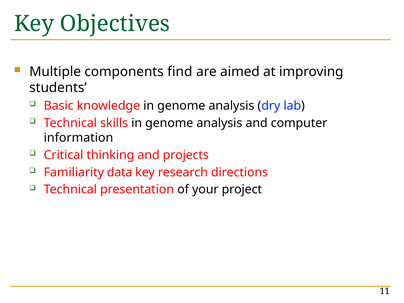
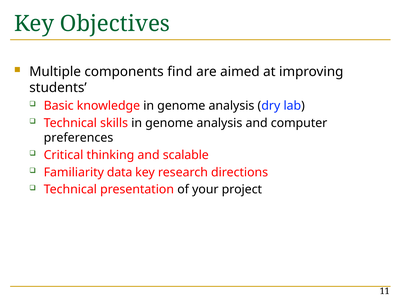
information: information -> preferences (79, 138)
projects: projects -> scalable (186, 155)
